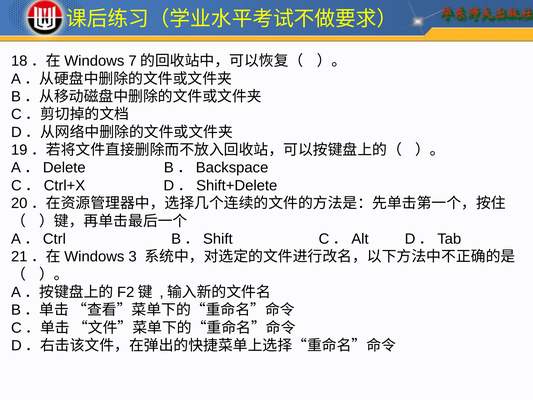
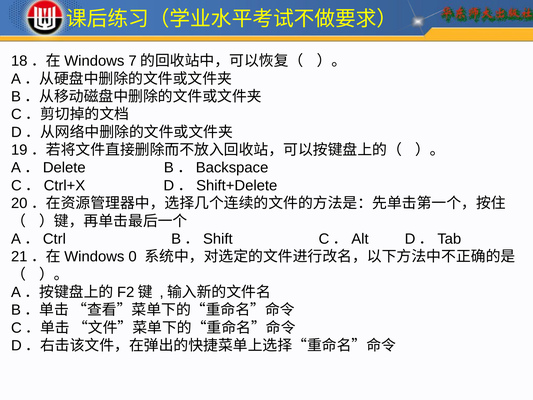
3: 3 -> 0 (133, 257)
